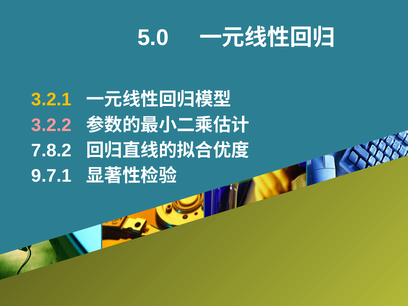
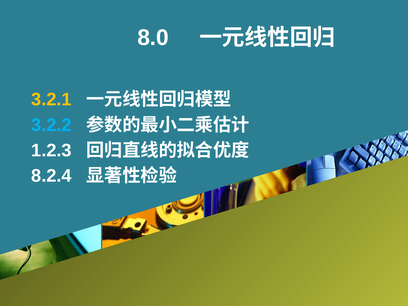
5.0: 5.0 -> 8.0 (153, 38)
3.2.2 colour: pink -> light blue (51, 125)
7.8.2: 7.8.2 -> 1.2.3 (51, 150)
9.7.1: 9.7.1 -> 8.2.4 (51, 176)
